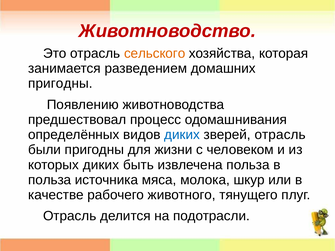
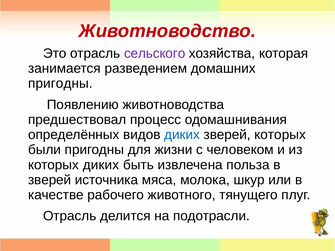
сельского colour: orange -> purple (155, 53)
зверей отрасль: отрасль -> которых (280, 135)
польза: польза -> зверей (50, 180)
